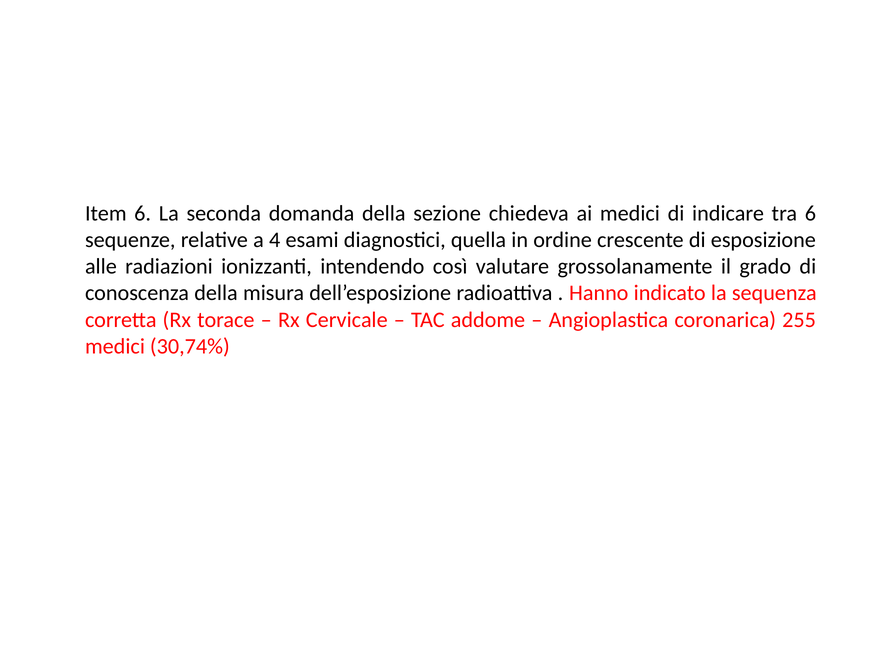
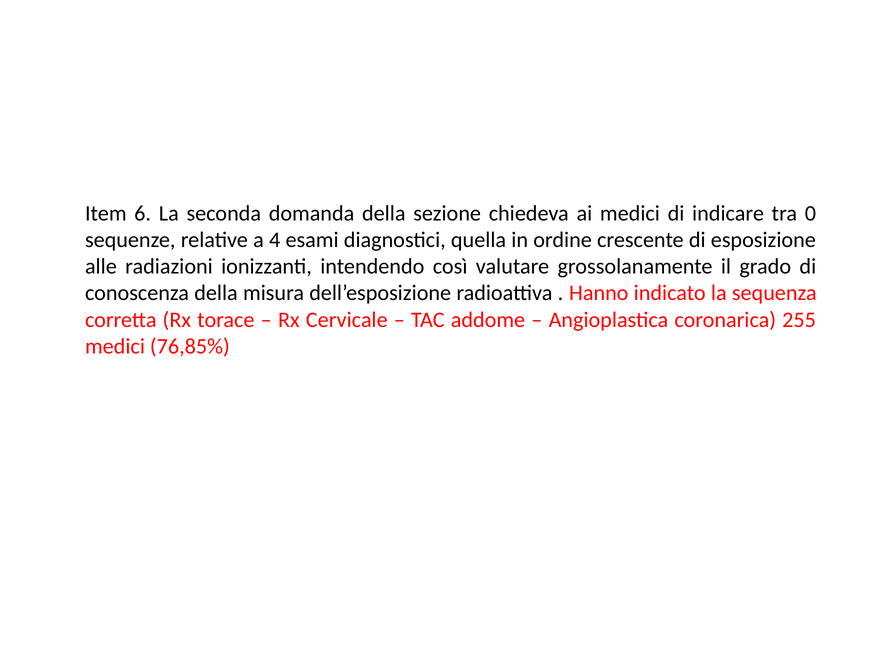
tra 6: 6 -> 0 (810, 213)
30,74%: 30,74% -> 76,85% (190, 346)
